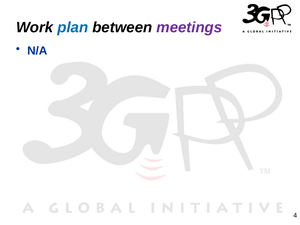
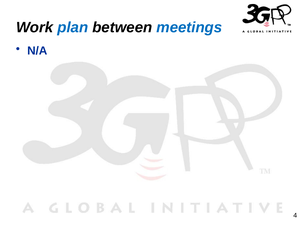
meetings colour: purple -> blue (189, 27)
